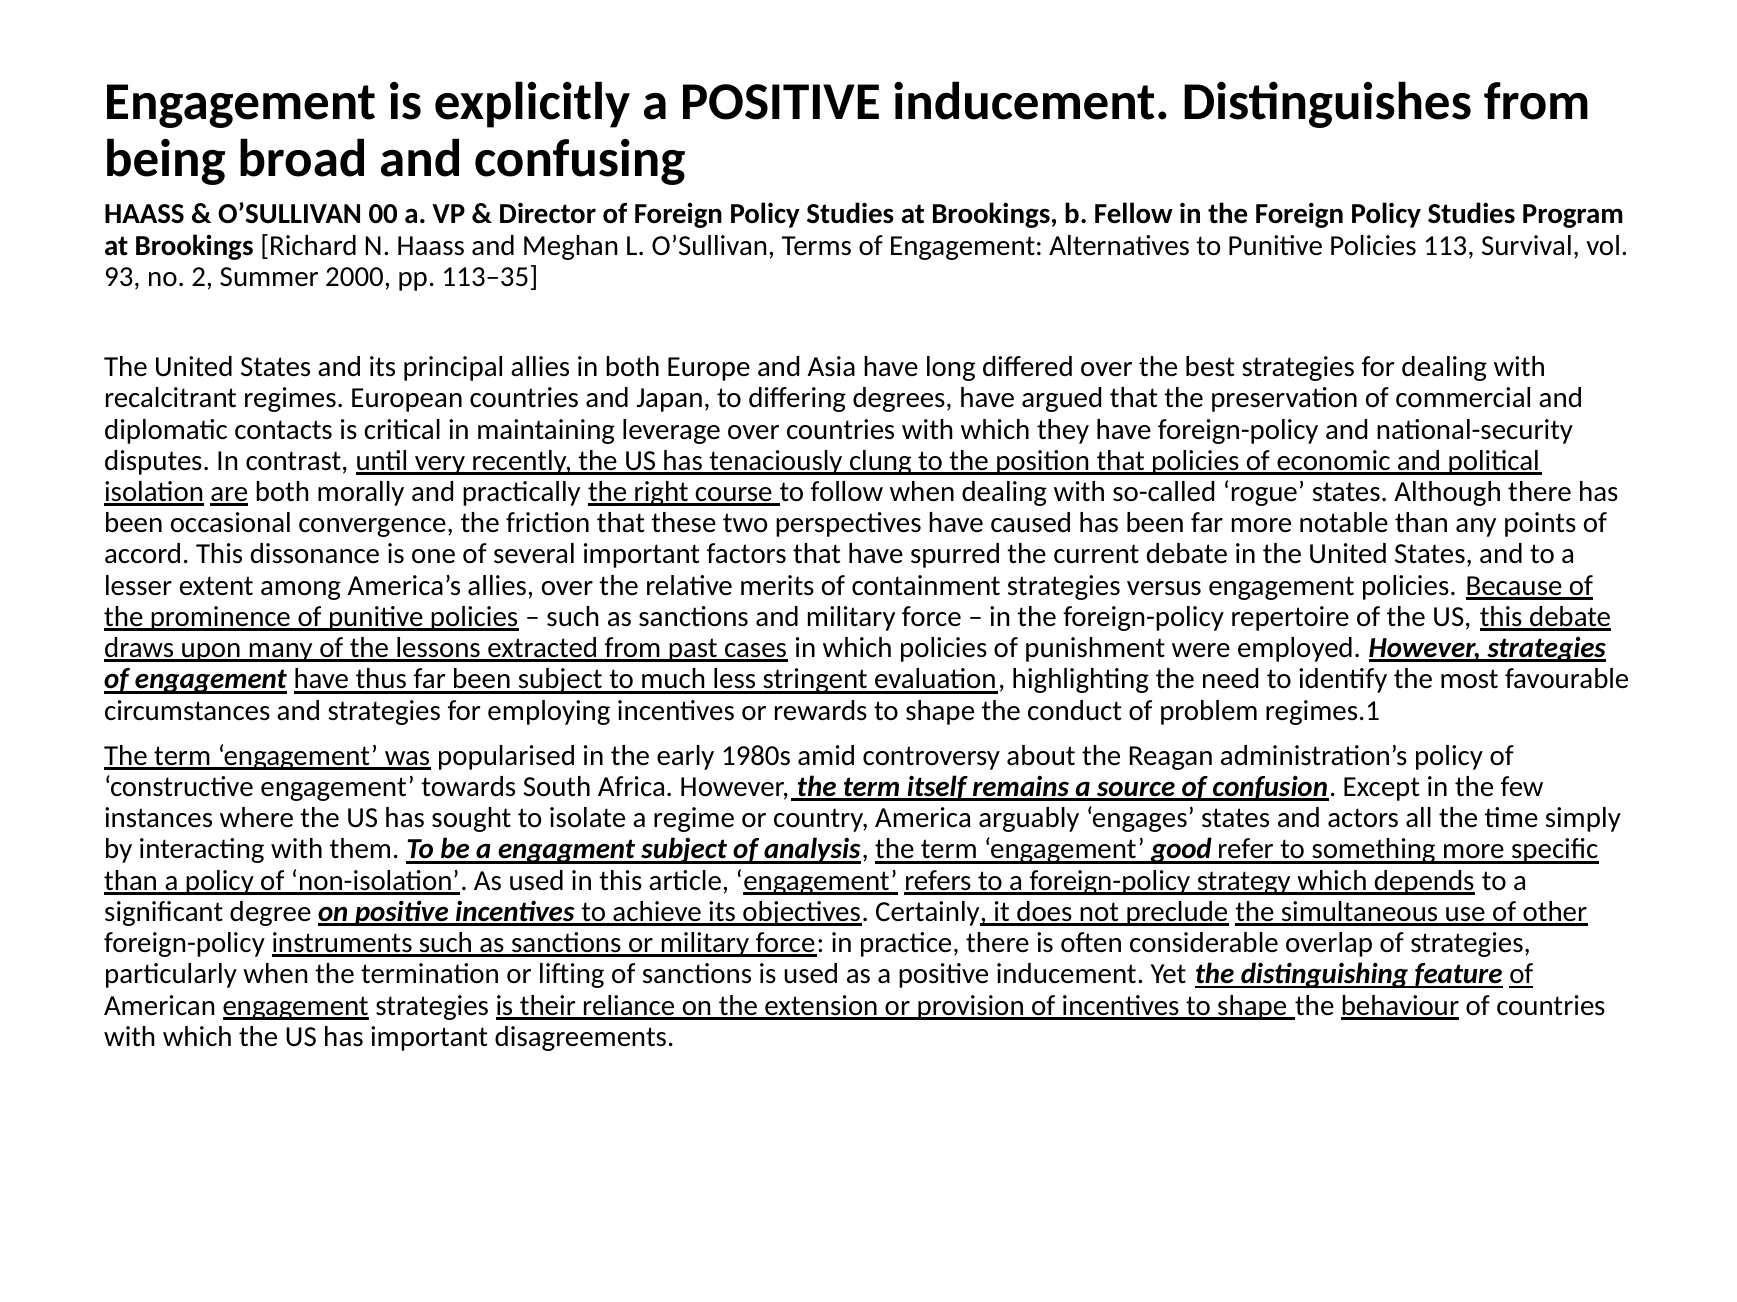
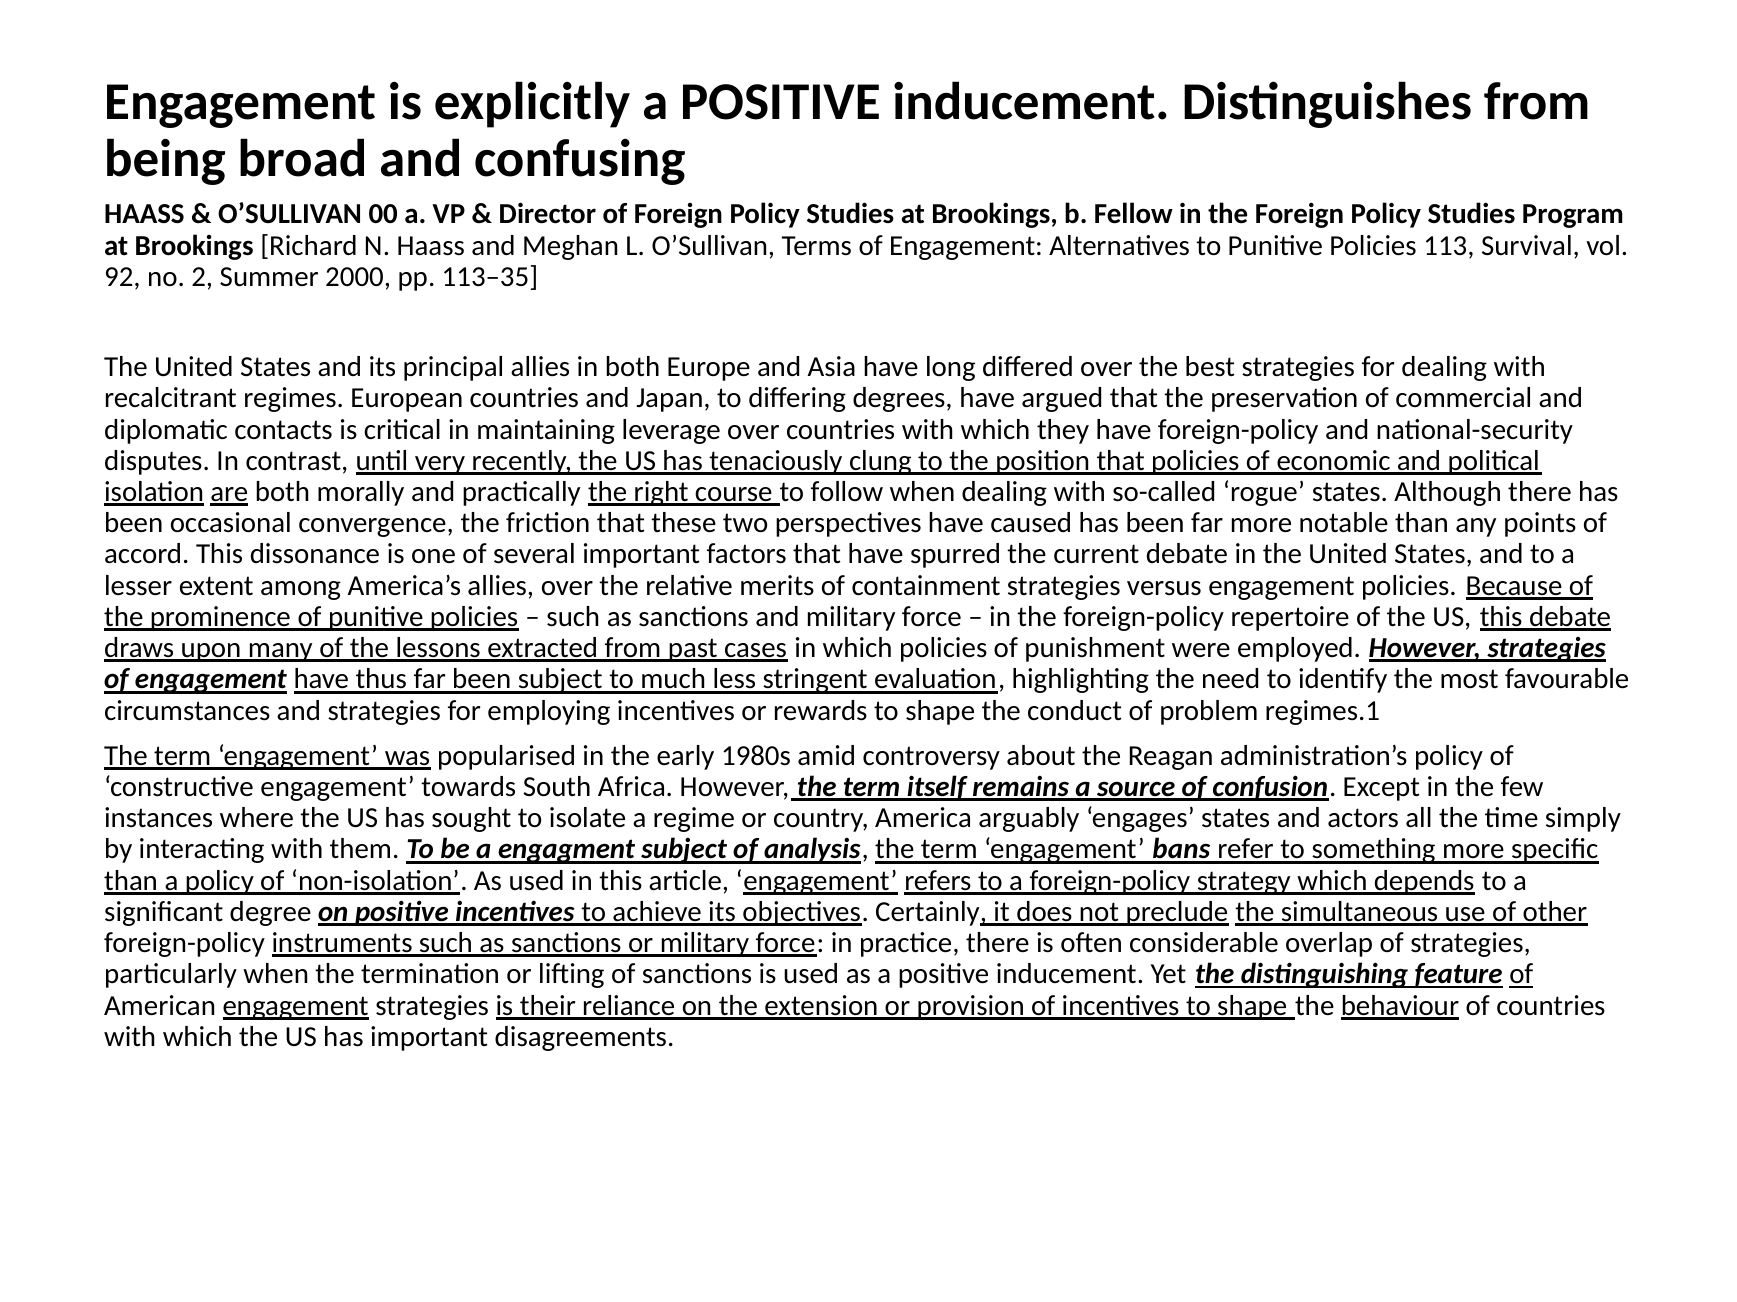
93: 93 -> 92 (122, 277)
good: good -> bans (1181, 850)
